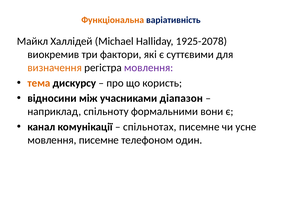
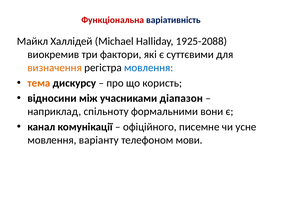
Функціональна colour: orange -> red (113, 20)
1925-2078: 1925-2078 -> 1925-2088 (201, 41)
мовлення colour: purple -> blue (149, 67)
спільнотах: спільнотах -> офіційного (150, 127)
мовлення писемне: писемне -> варіанту (99, 140)
один: один -> мови (189, 140)
